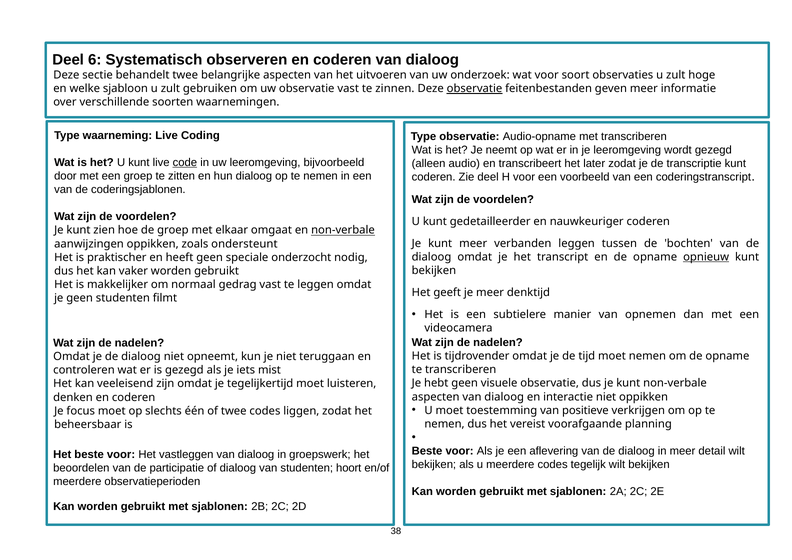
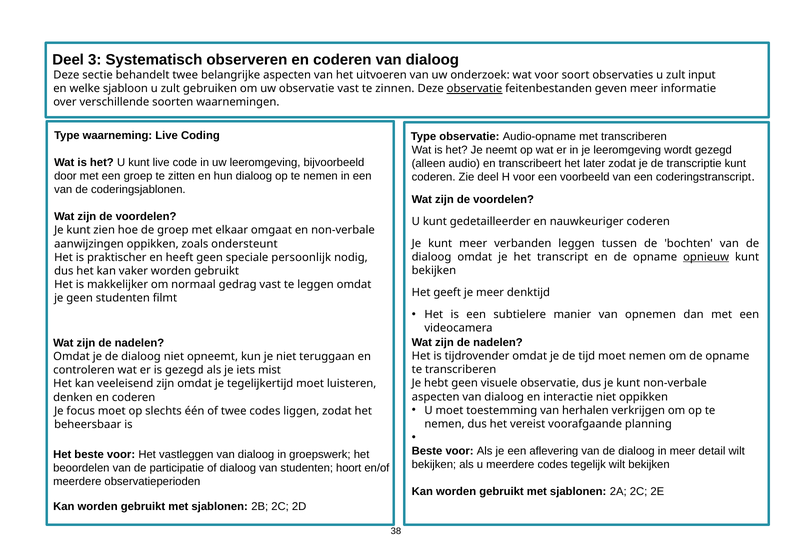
6: 6 -> 3 (95, 60)
hoge: hoge -> input (702, 75)
code underline: present -> none (185, 163)
non-verbale underline: present -> none (343, 230)
onderzocht: onderzocht -> persoonlijk (301, 257)
positieve: positieve -> herhalen (585, 410)
